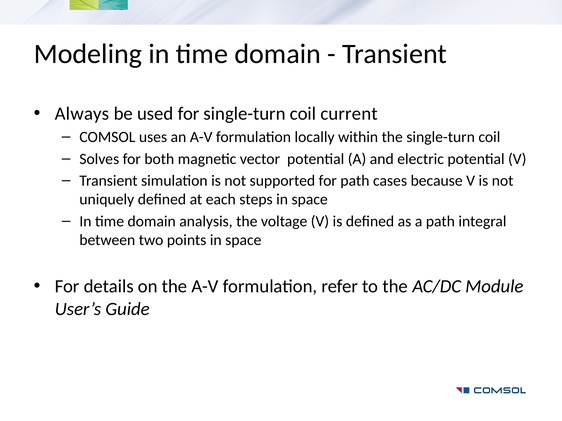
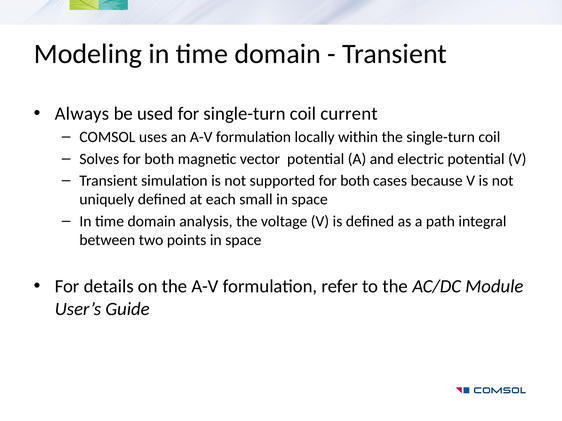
supported for path: path -> both (355, 181)
steps: steps -> small (256, 200)
